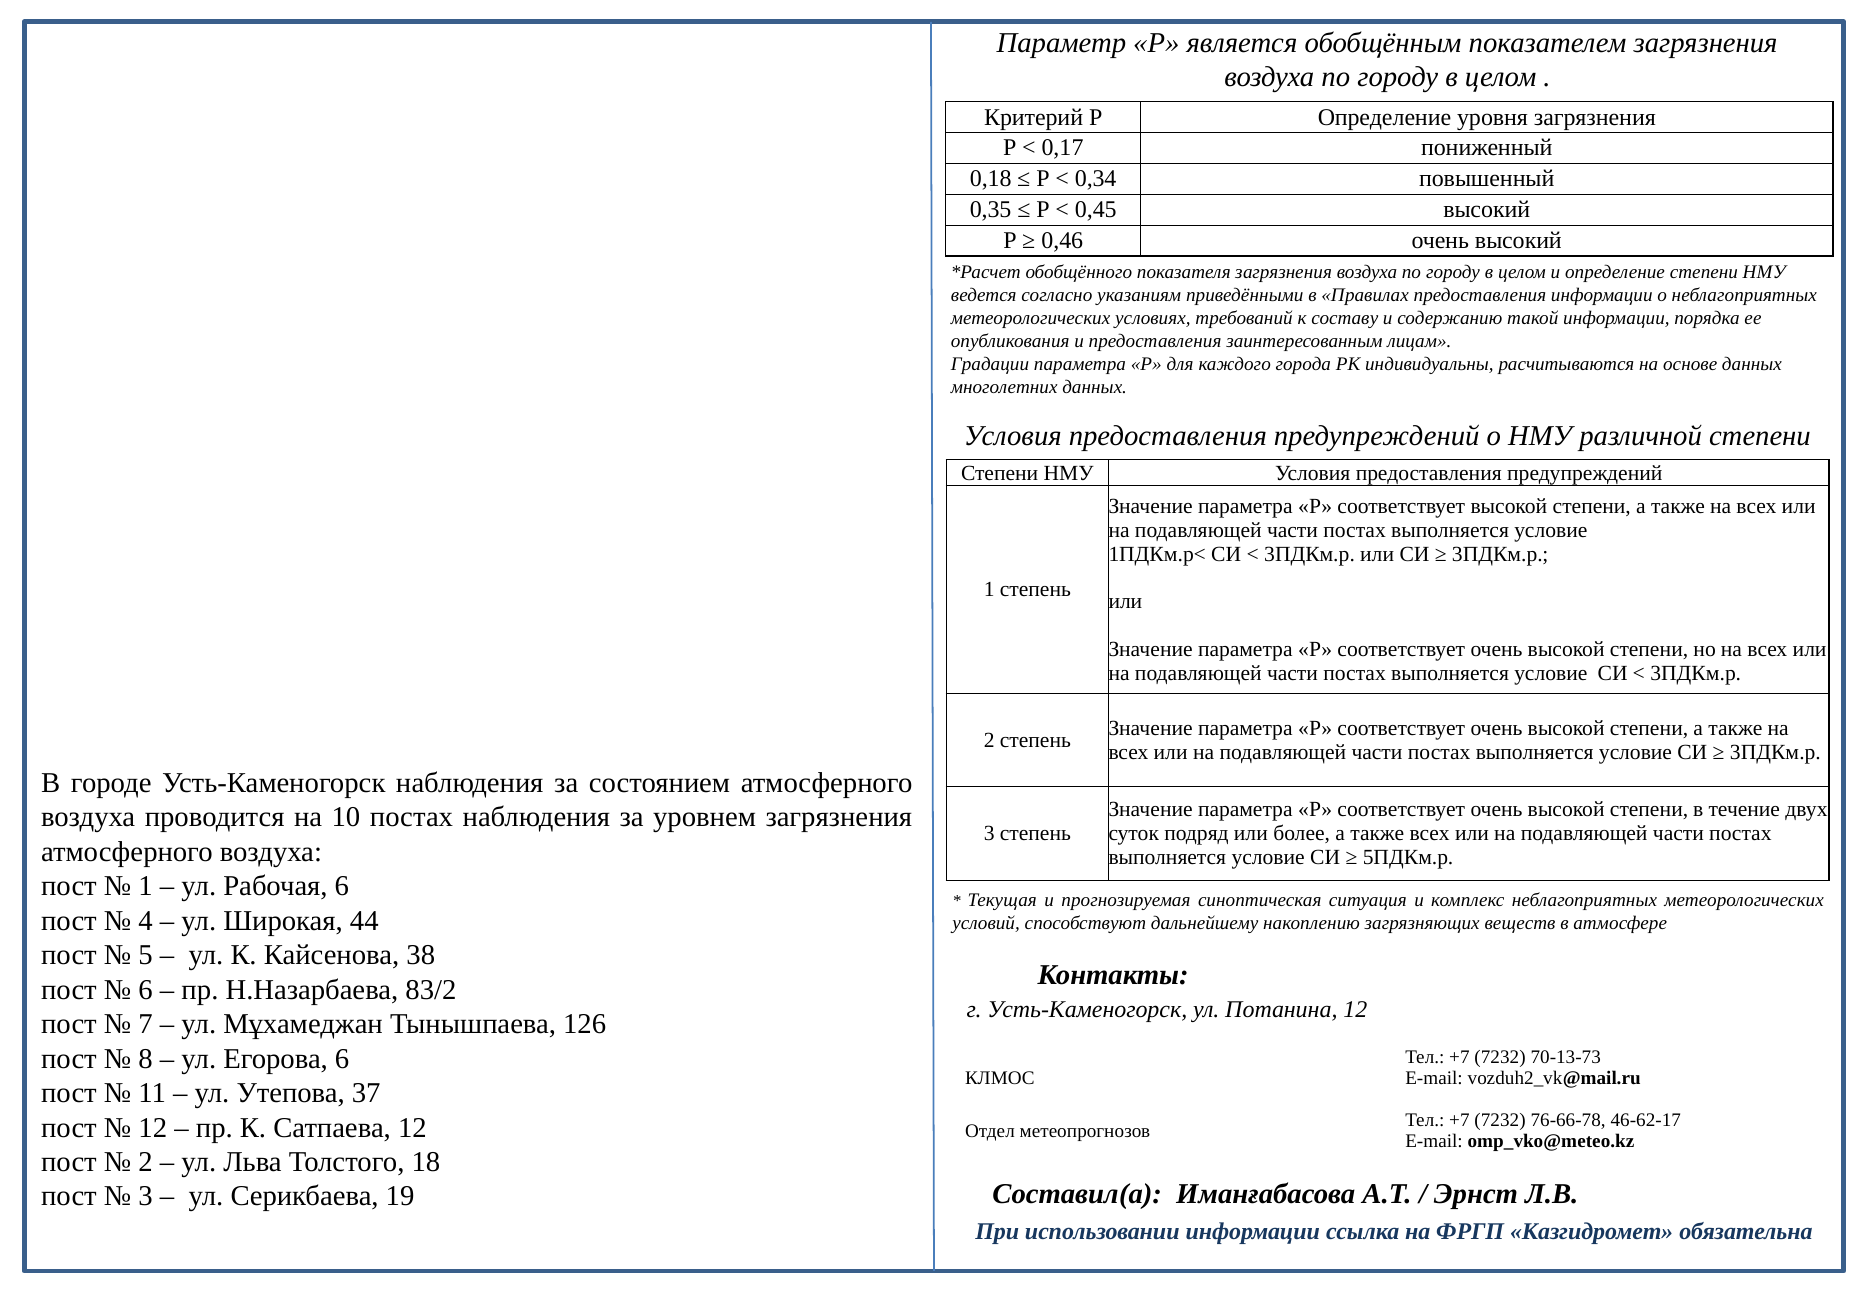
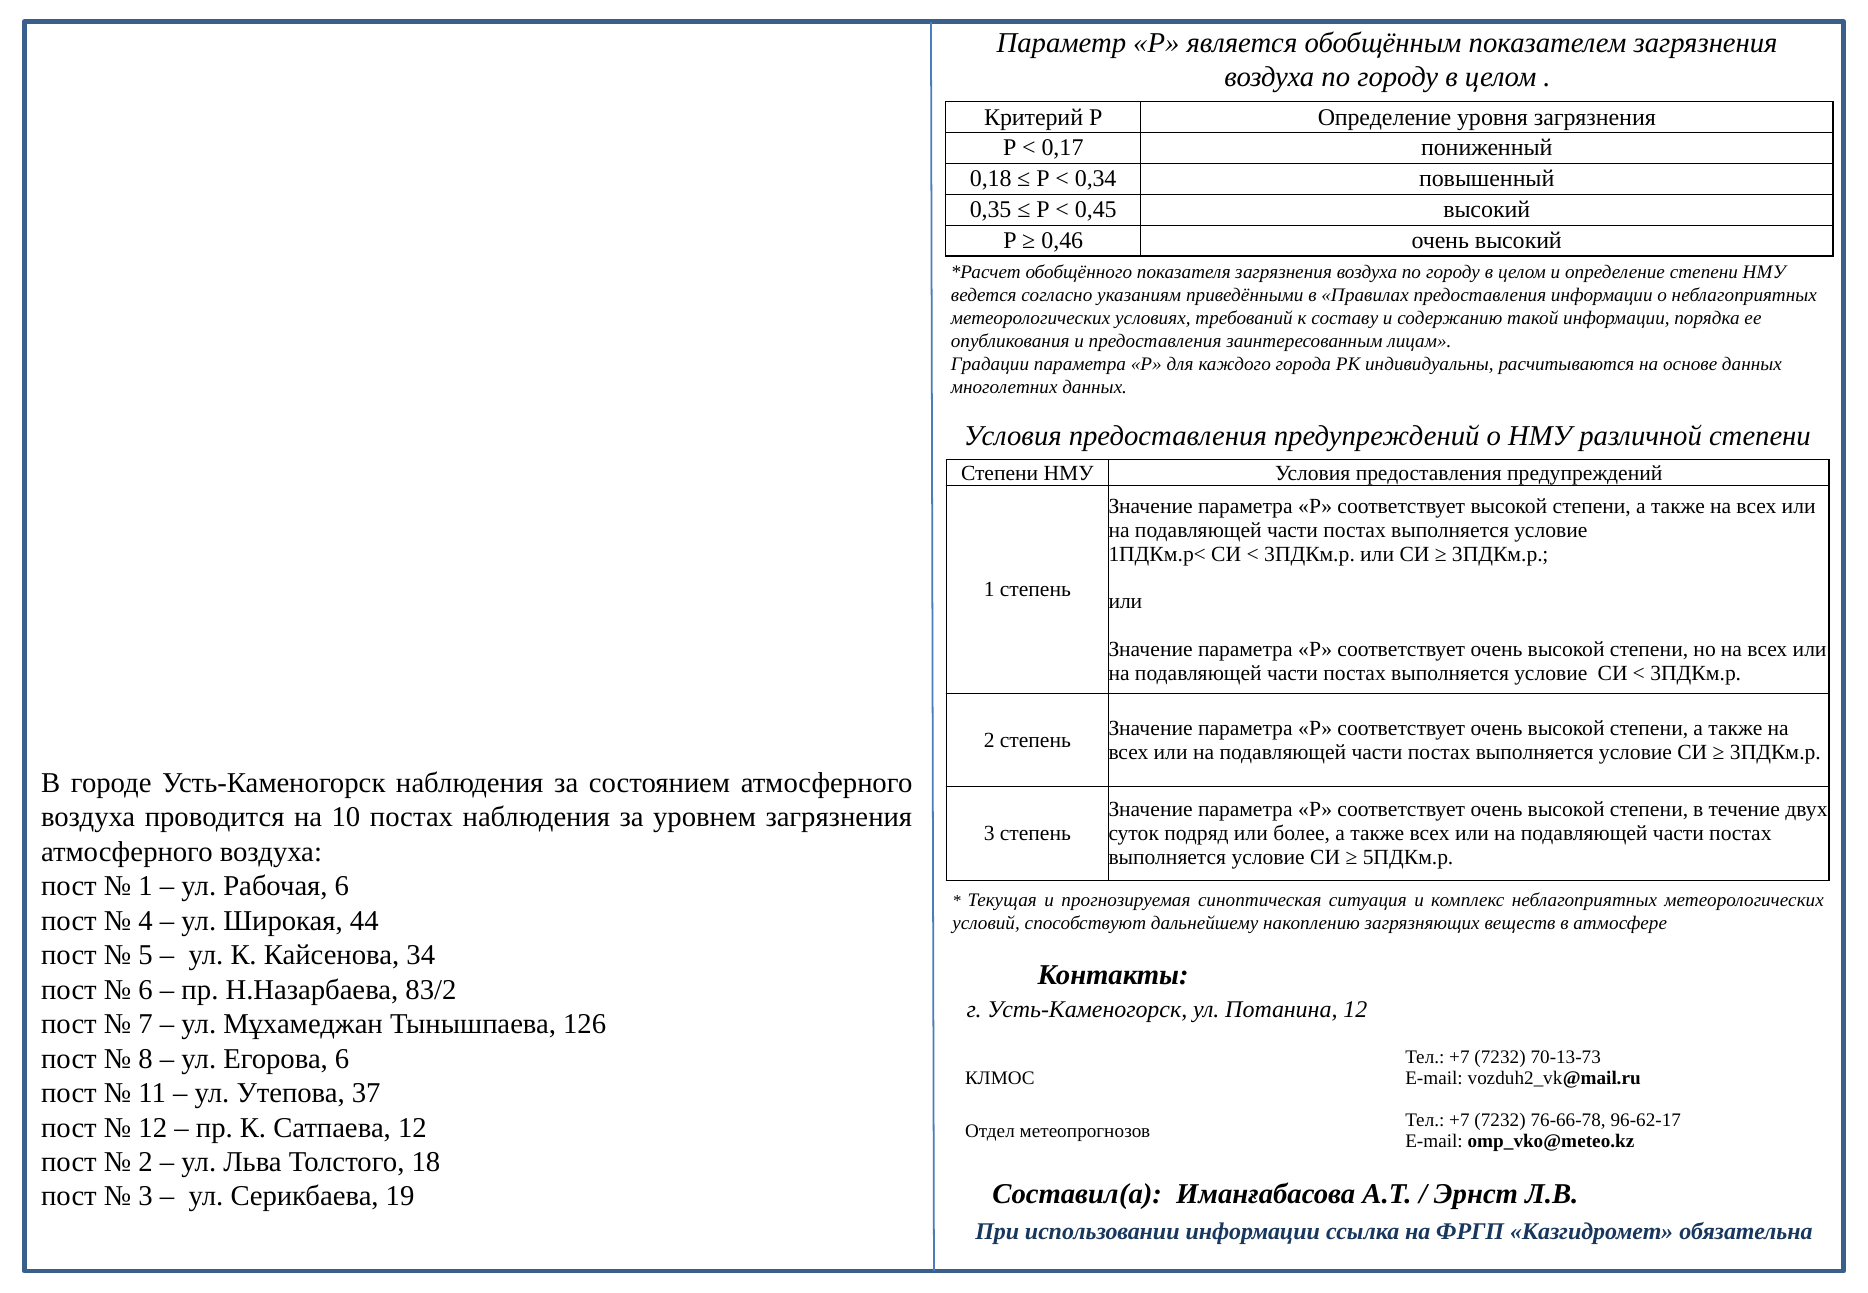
38: 38 -> 34 (421, 955)
46-62-17: 46-62-17 -> 96-62-17 (1646, 1121)
